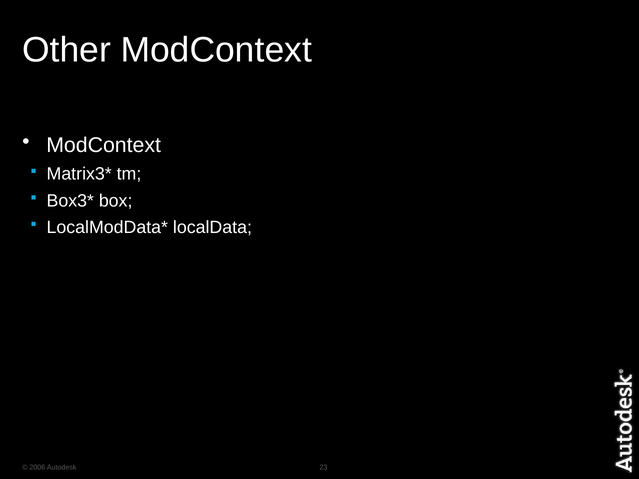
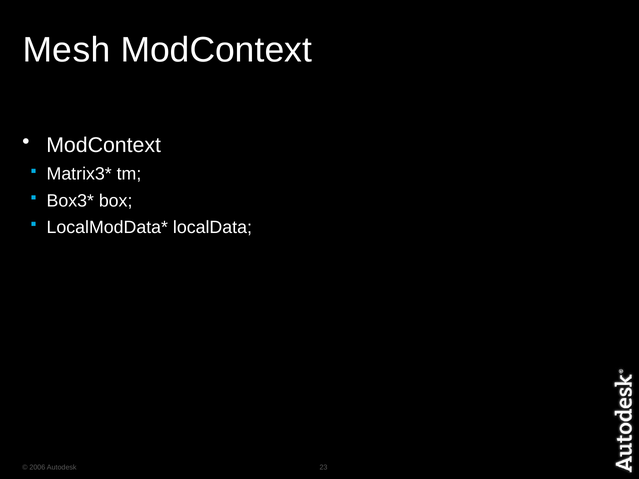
Other: Other -> Mesh (66, 50)
